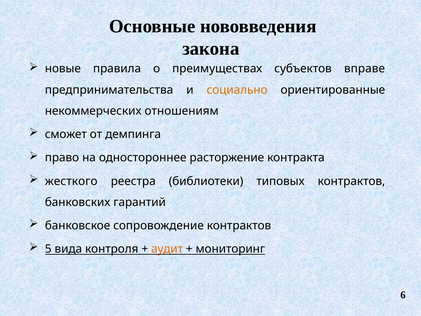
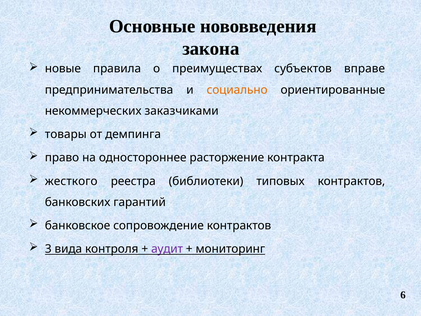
отношениям: отношениям -> заказчиками (182, 111)
сможет: сможет -> товары (66, 134)
5: 5 -> 3 (48, 249)
аудит colour: orange -> purple (167, 249)
